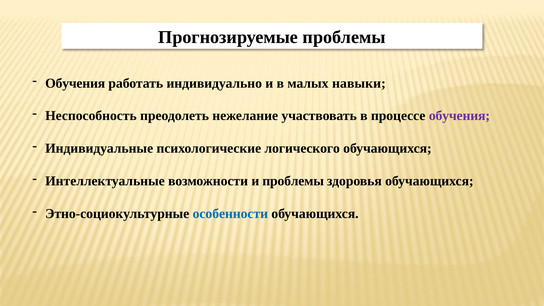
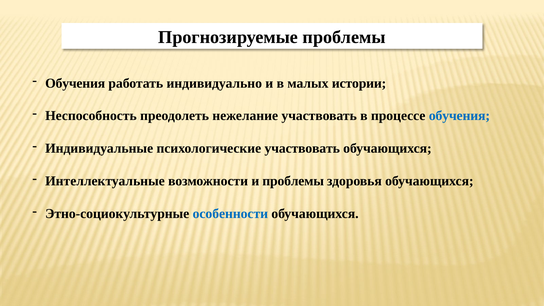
навыки: навыки -> истории (359, 83)
обучения colour: purple -> blue (459, 116)
психологические логического: логического -> участвовать (302, 148)
